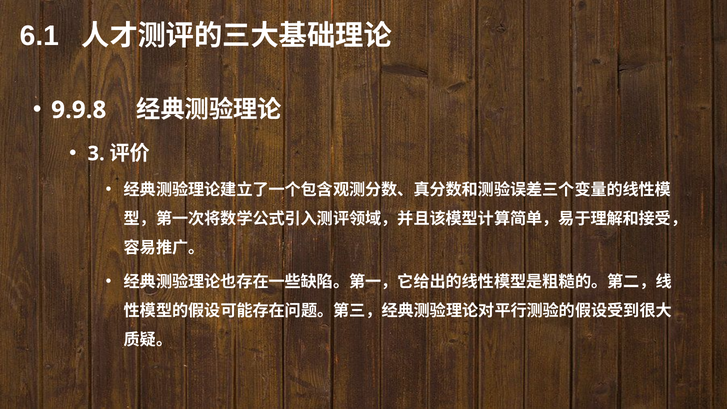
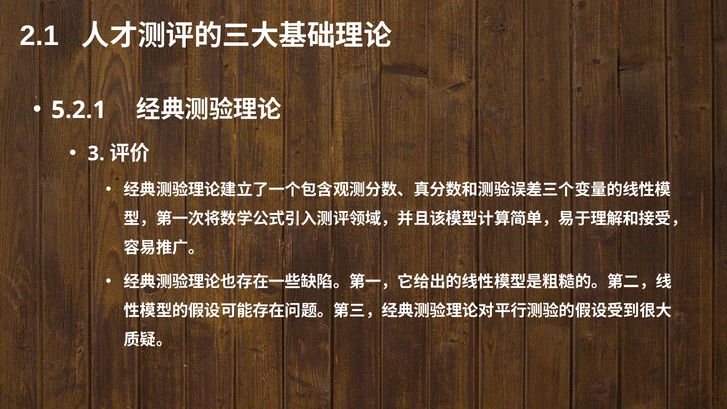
6.1: 6.1 -> 2.1 (39, 36)
9.9.8: 9.9.8 -> 5.2.1 (79, 110)
